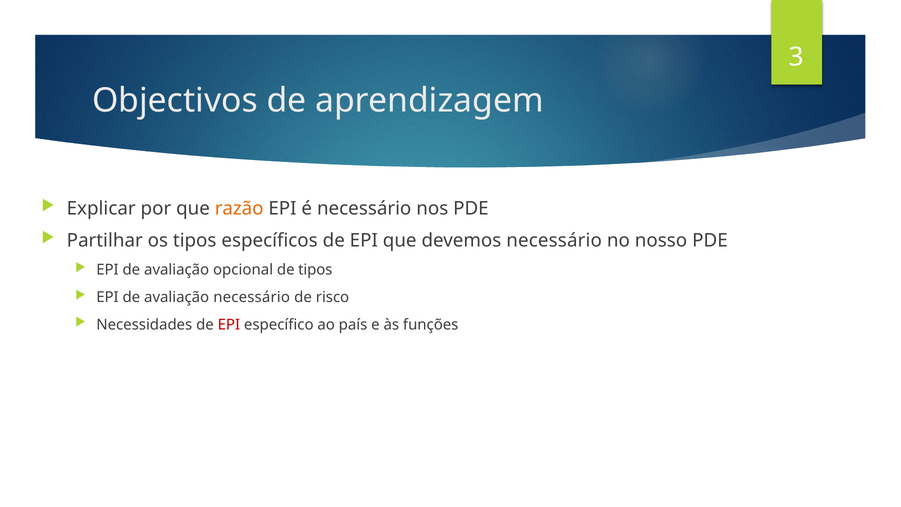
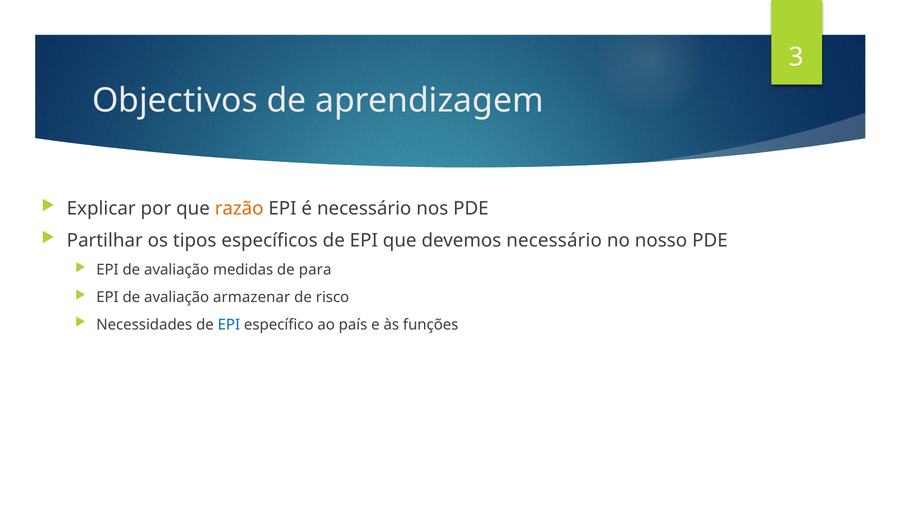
opcional: opcional -> medidas (243, 270)
de tipos: tipos -> para (315, 270)
avaliação necessário: necessário -> armazenar (252, 297)
EPI colour: red -> blue (229, 324)
